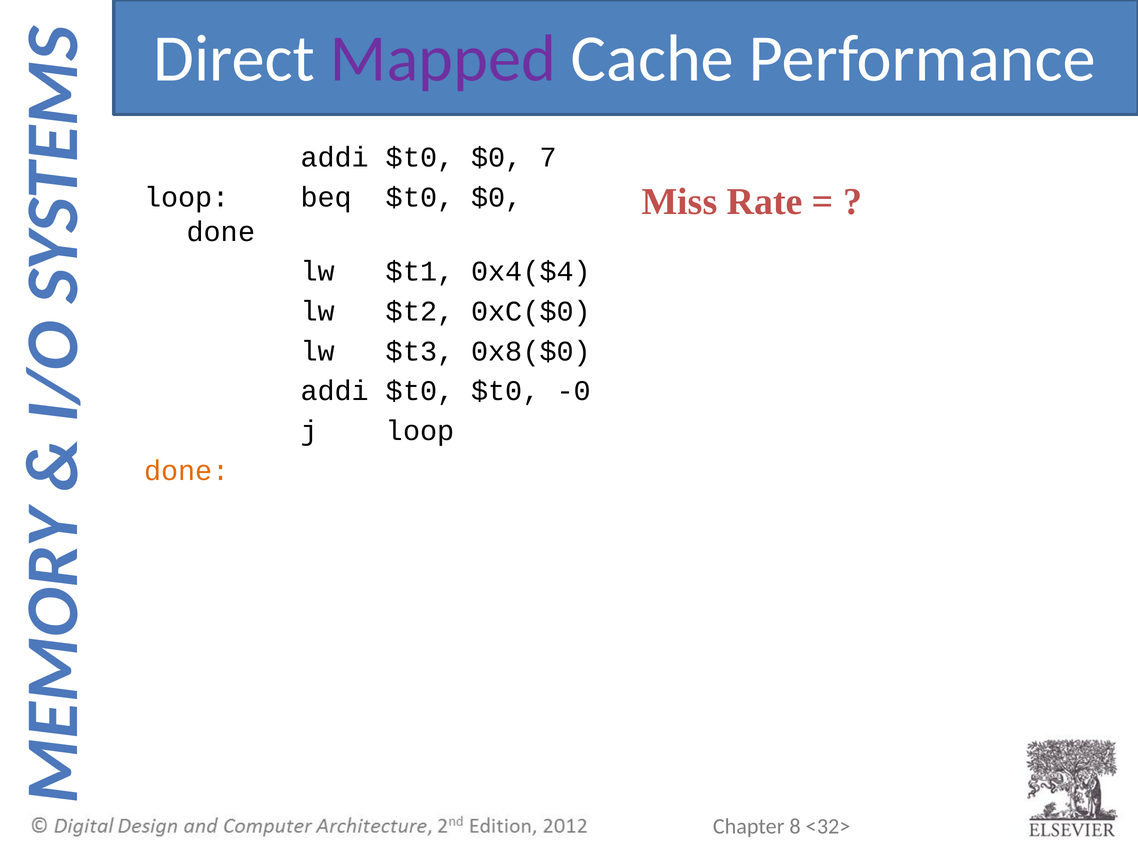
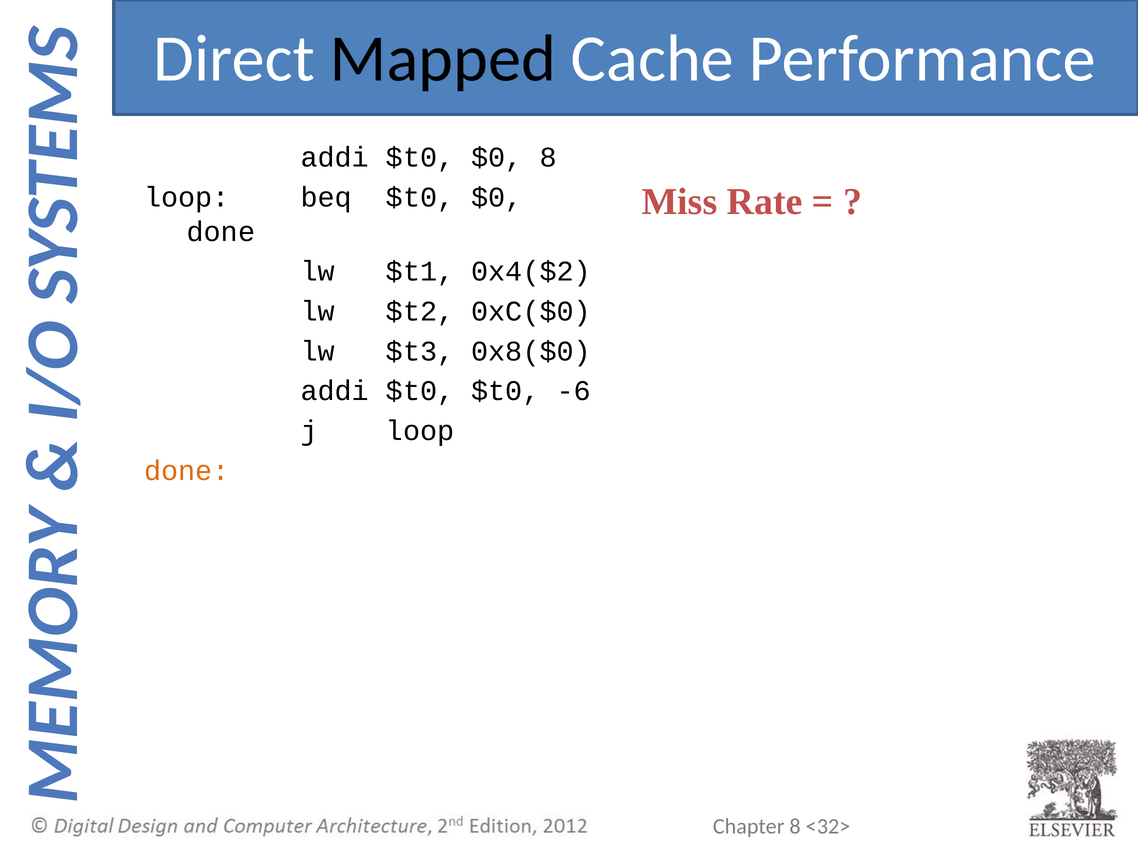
Mapped colour: purple -> black (443, 59)
$0 7: 7 -> 8 (548, 158)
0x4($4: 0x4($4 -> 0x4($2 (531, 271)
-0: -0 -> -6 (574, 391)
